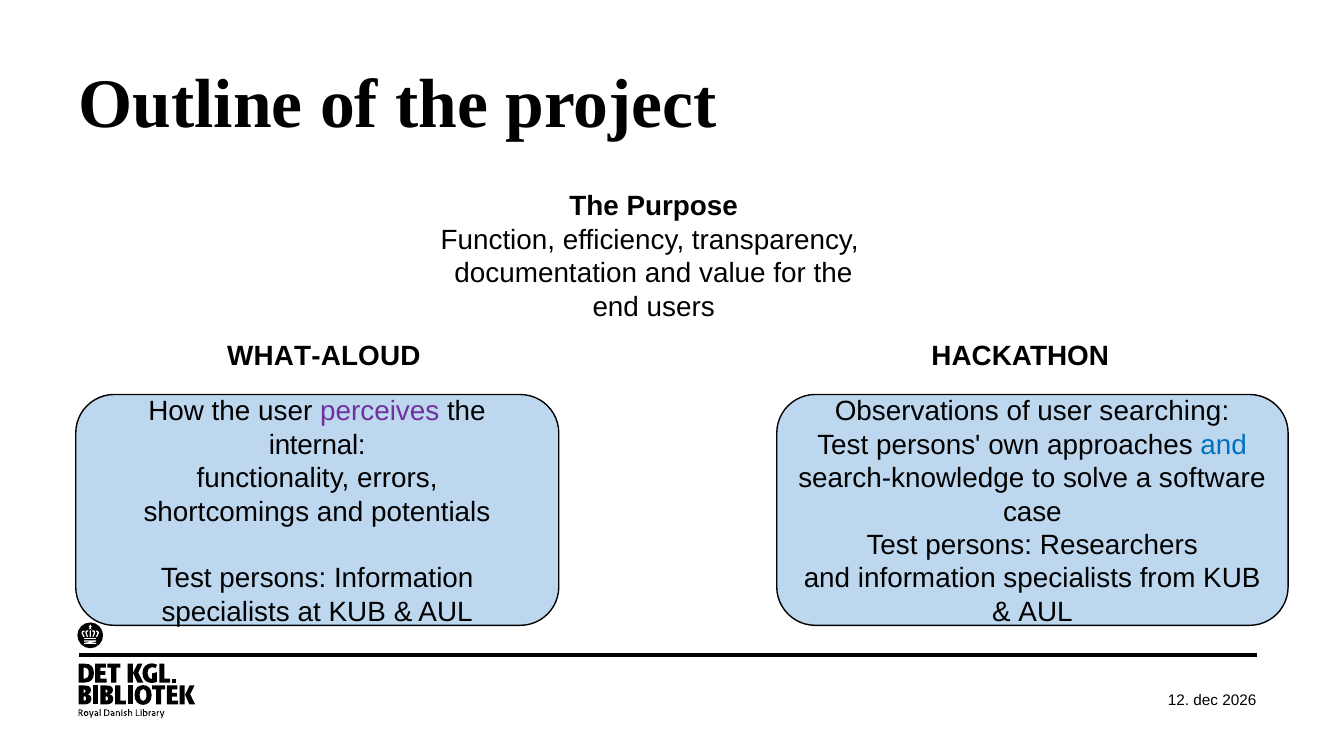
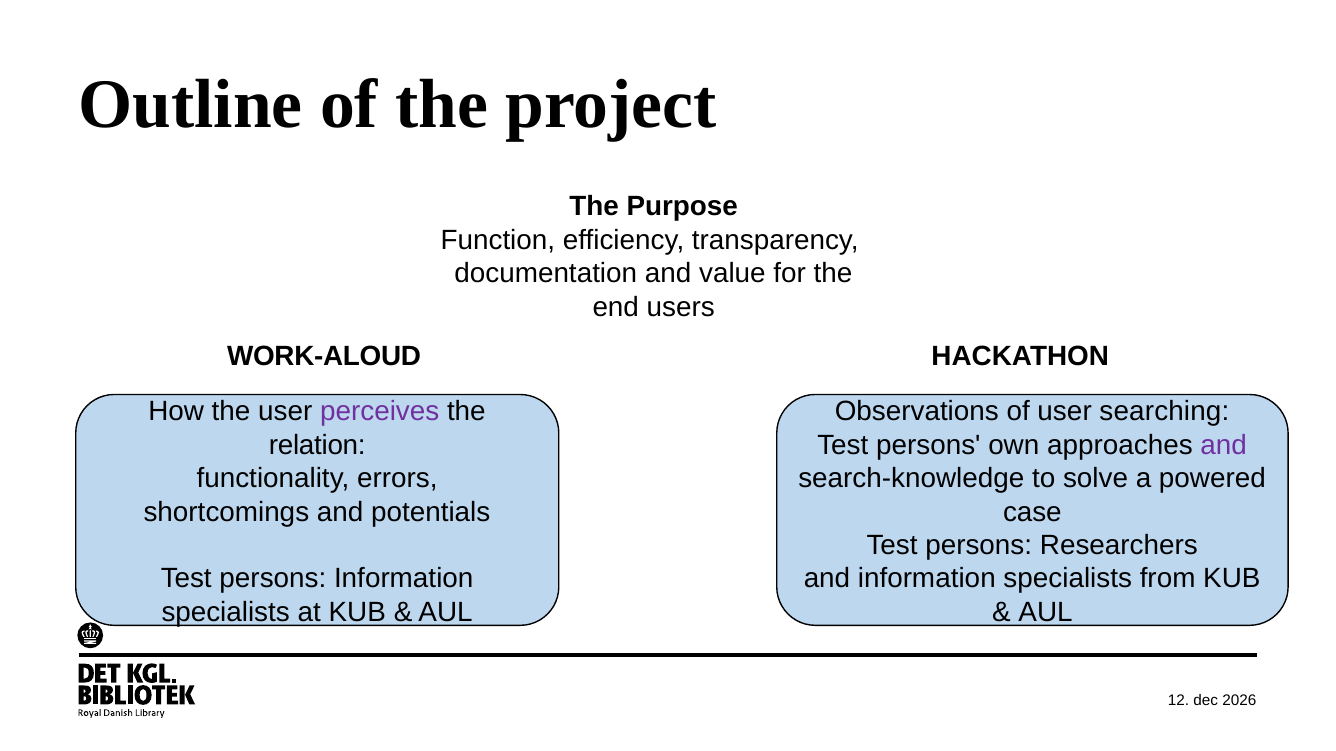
WHAT-ALOUD: WHAT-ALOUD -> WORK-ALOUD (324, 356)
internal: internal -> relation (317, 445)
and colour: blue -> purple (1224, 445)
software: software -> powered (1212, 479)
